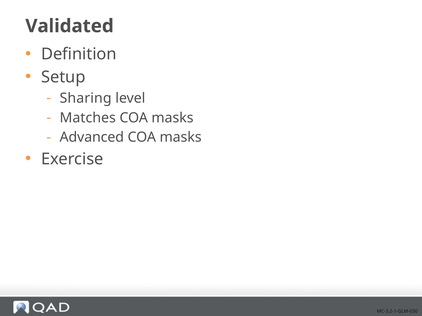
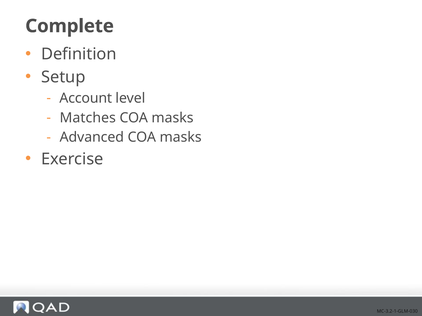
Validated: Validated -> Complete (70, 26)
Sharing: Sharing -> Account (86, 98)
